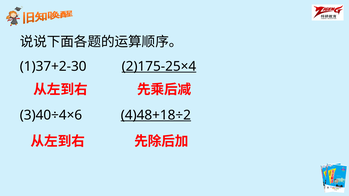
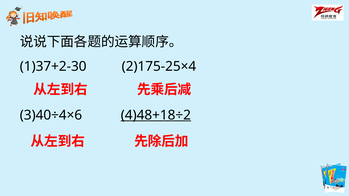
2)175-25×4 underline: present -> none (159, 66)
